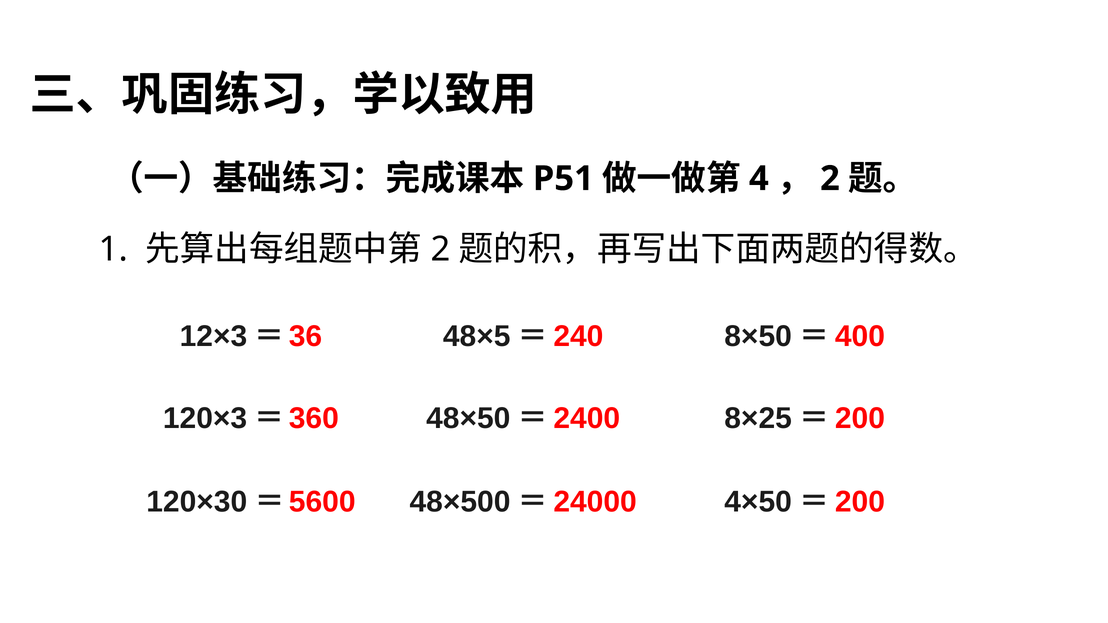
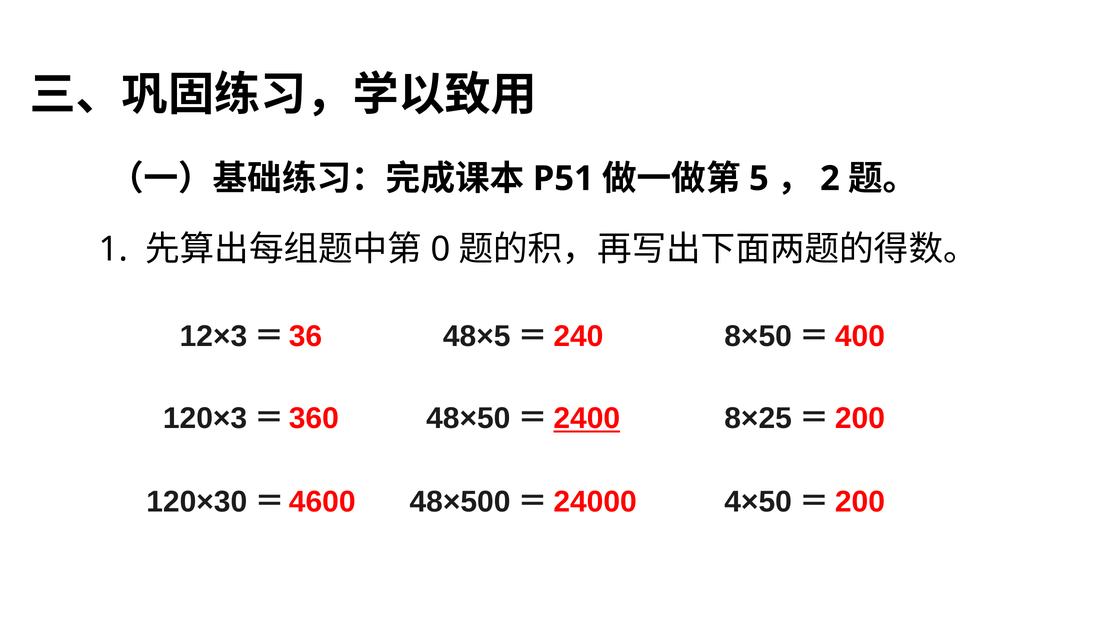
4: 4 -> 5 (759, 179)
2: 2 -> 0 (440, 249)
2400 underline: none -> present (587, 419)
5600: 5600 -> 4600 (322, 502)
